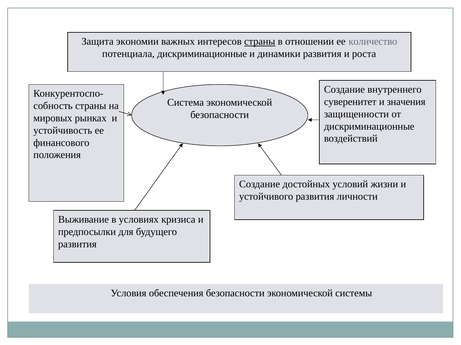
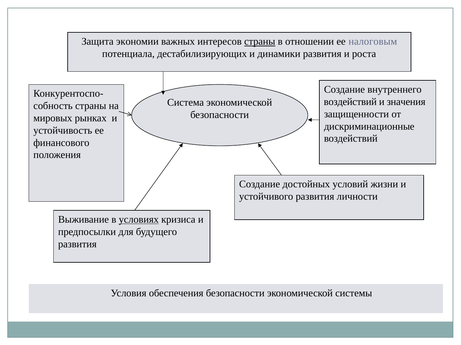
количество: количество -> налоговым (373, 42)
потенциала дискриминационные: дискриминационные -> дестабилизирующих (202, 54)
суверенитет: суверенитет -> воздействий (350, 102)
условиях underline: none -> present (139, 220)
